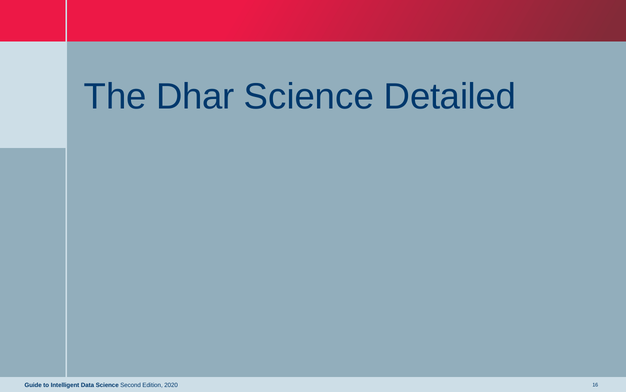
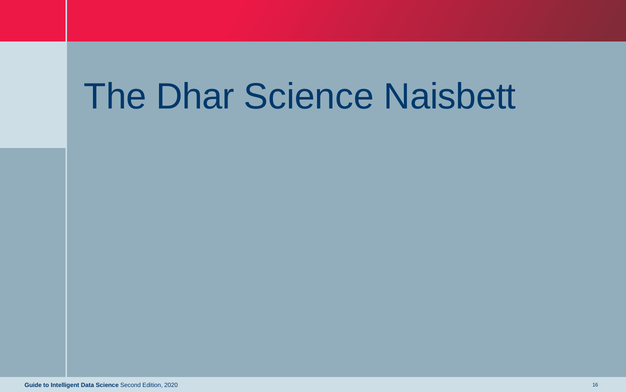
Detailed: Detailed -> Naisbett (450, 96)
